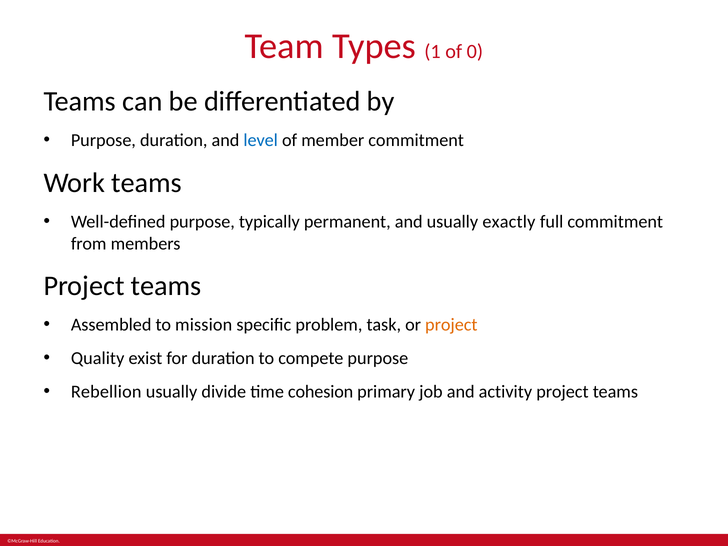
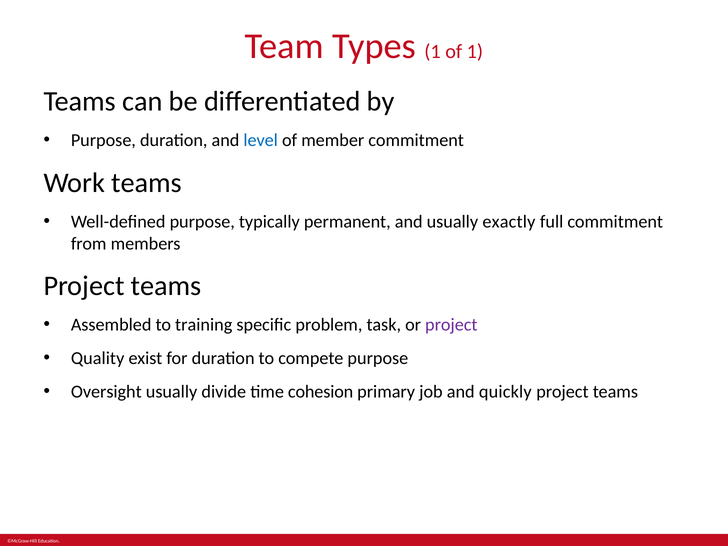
of 0: 0 -> 1 (475, 52)
mission: mission -> training (204, 325)
project colour: orange -> purple (451, 325)
Rebellion: Rebellion -> Oversight (106, 392)
activity: activity -> quickly (505, 392)
